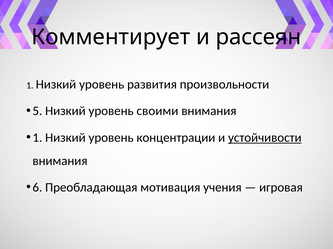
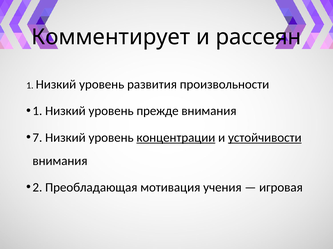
5: 5 -> 1 (37, 111)
своими: своими -> прежде (158, 111)
1: 1 -> 7 (37, 138)
концентрации underline: none -> present (176, 138)
6: 6 -> 2 (37, 188)
